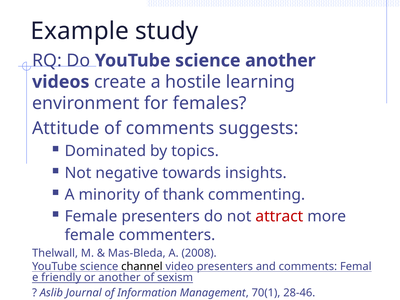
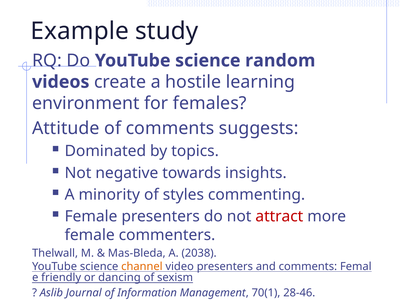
science another: another -> random (280, 61)
thank: thank -> styles (183, 195)
2008: 2008 -> 2038 (199, 253)
channel colour: black -> orange (142, 266)
or another: another -> dancing (119, 278)
